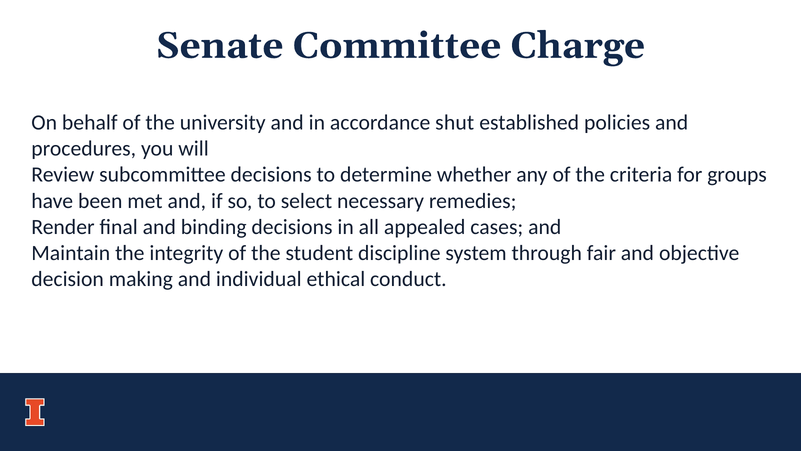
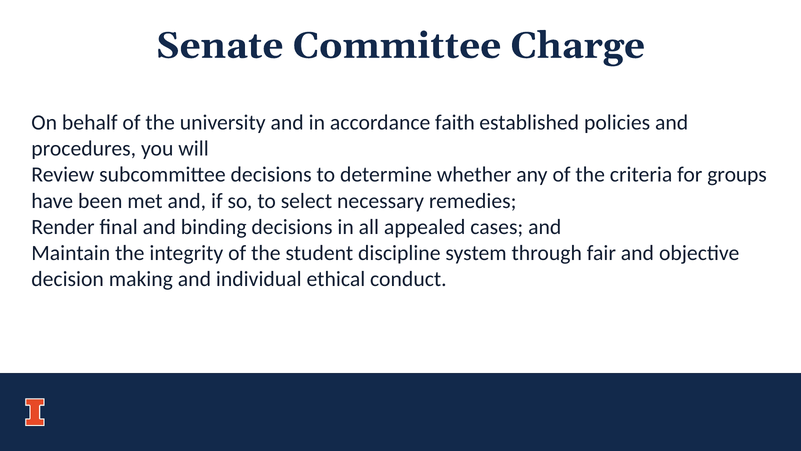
shut: shut -> faith (455, 123)
